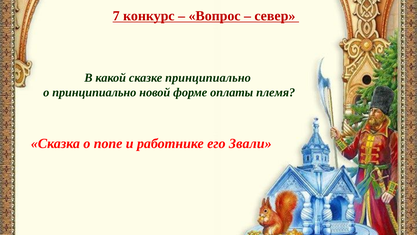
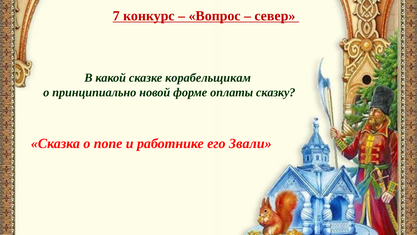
сказке принципиально: принципиально -> корабельщикам (208, 78)
племя: племя -> сказку (276, 92)
